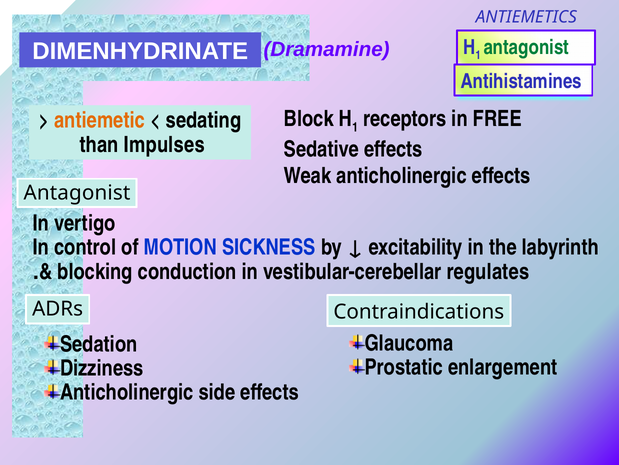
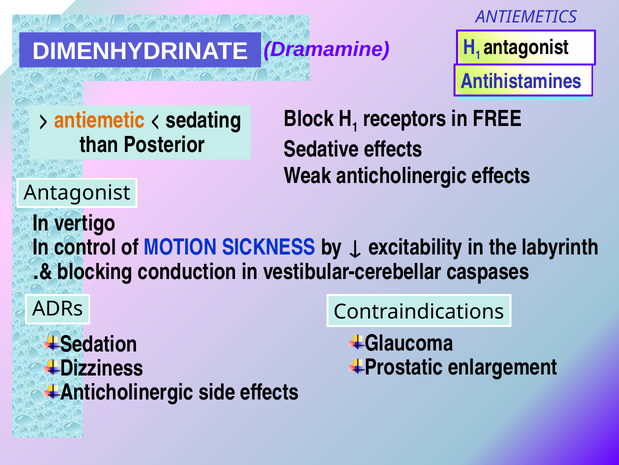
antagonist colour: green -> black (526, 47)
Impulses: Impulses -> Posterior (164, 144)
regulates: regulates -> caspases (488, 271)
